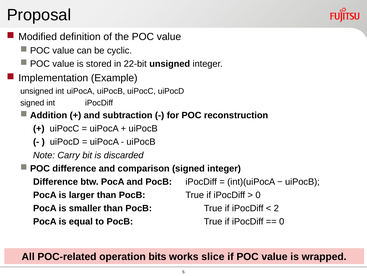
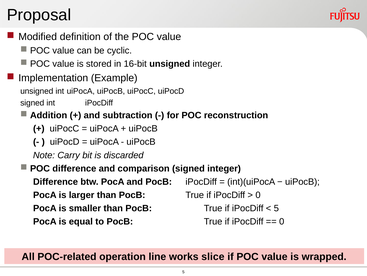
22-bit: 22-bit -> 16-bit (135, 64)
2: 2 -> 5 (276, 208)
bits: bits -> line (157, 256)
